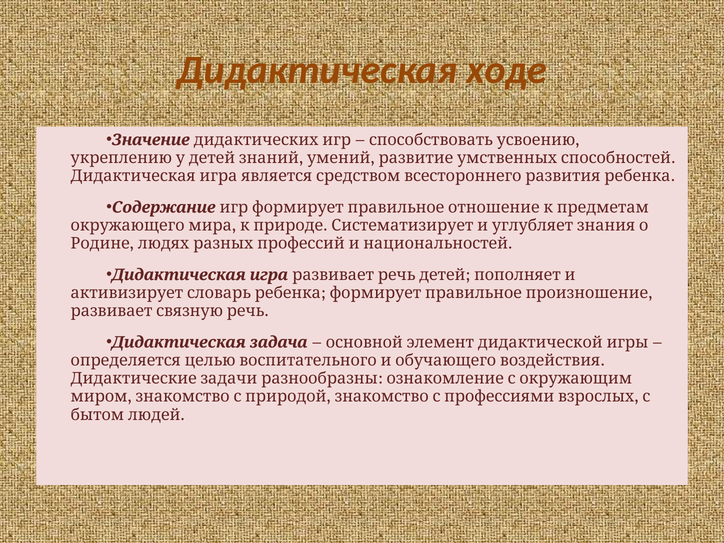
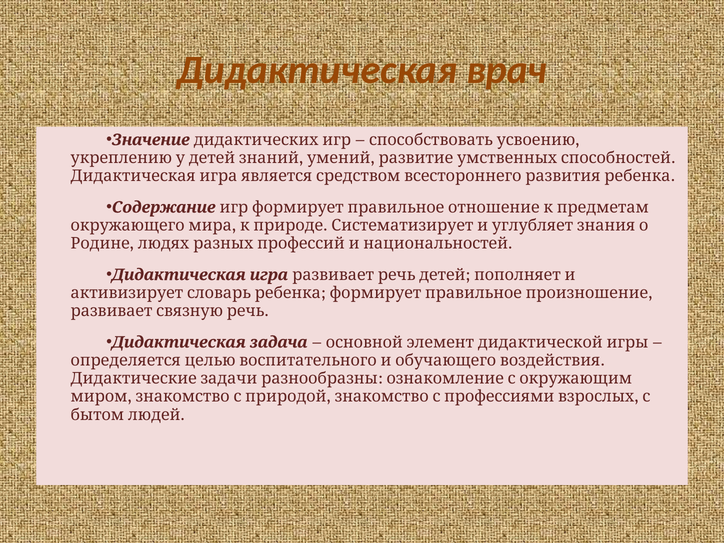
ходе: ходе -> врач (507, 70)
